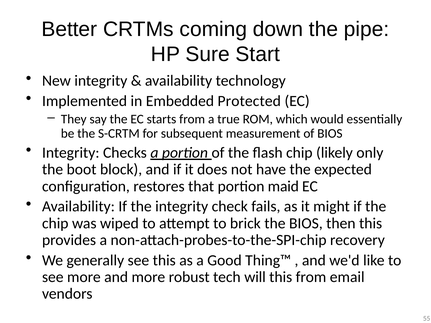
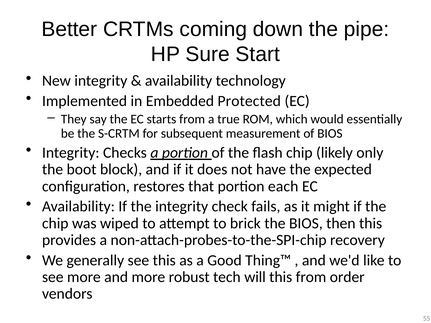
maid: maid -> each (283, 186)
email: email -> order (347, 277)
